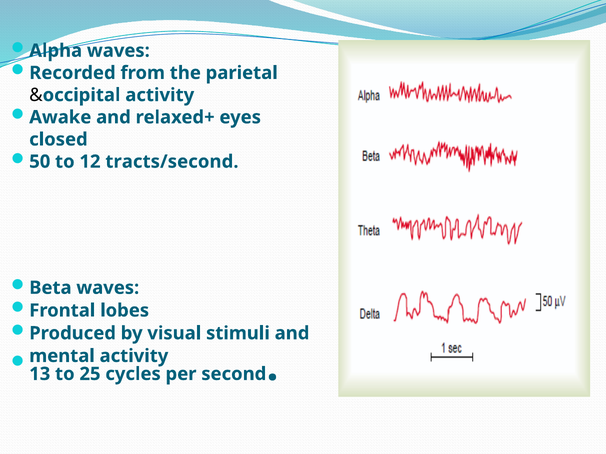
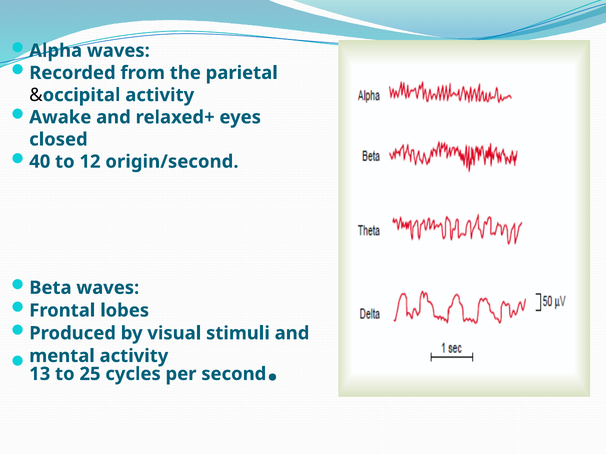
50: 50 -> 40 (40, 162)
tracts/second: tracts/second -> origin/second (172, 162)
